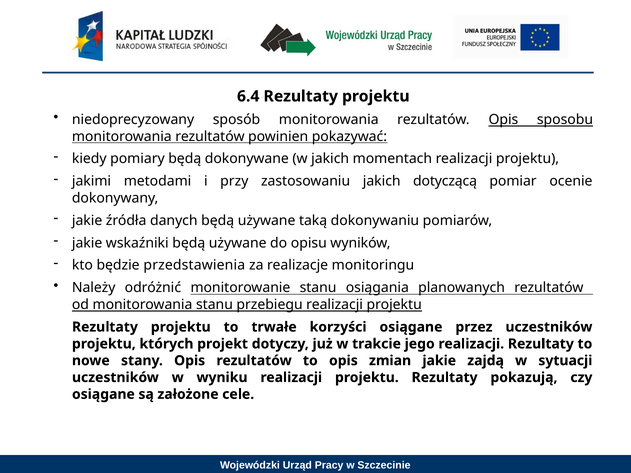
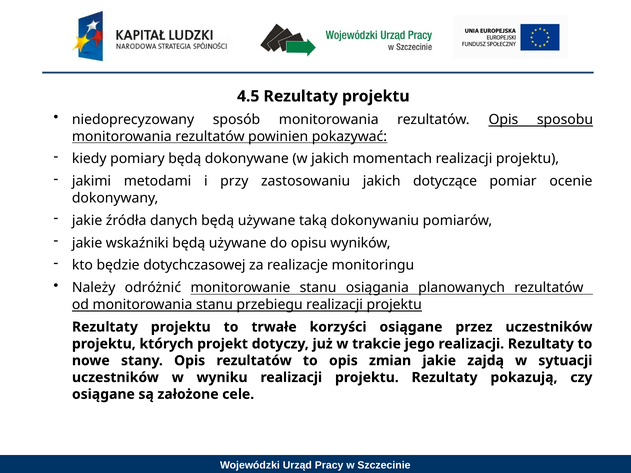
6.4: 6.4 -> 4.5 (248, 96)
dotyczącą: dotyczącą -> dotyczące (445, 181)
przedstawienia: przedstawienia -> dotychczasowej (194, 265)
